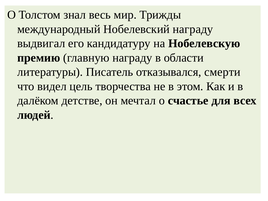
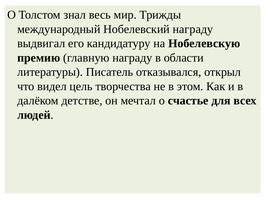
смерти: смерти -> открыл (223, 72)
